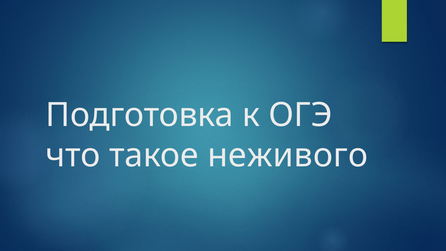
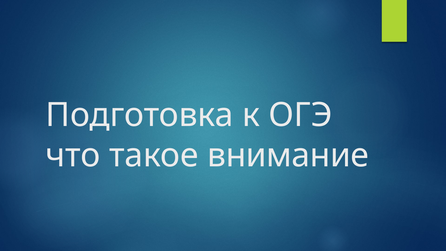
неживого: неживого -> внимание (288, 155)
